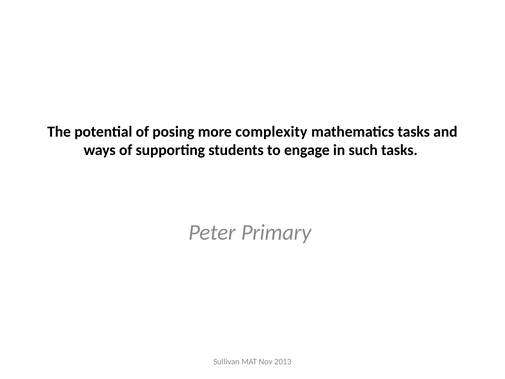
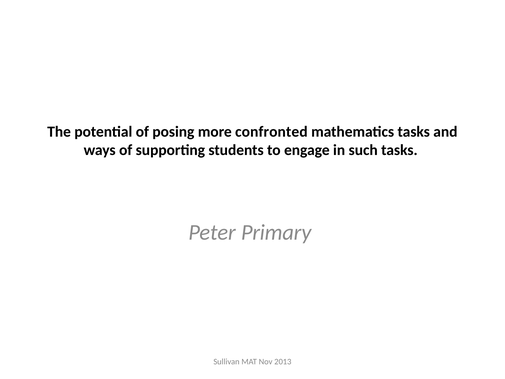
complexity: complexity -> confronted (271, 132)
